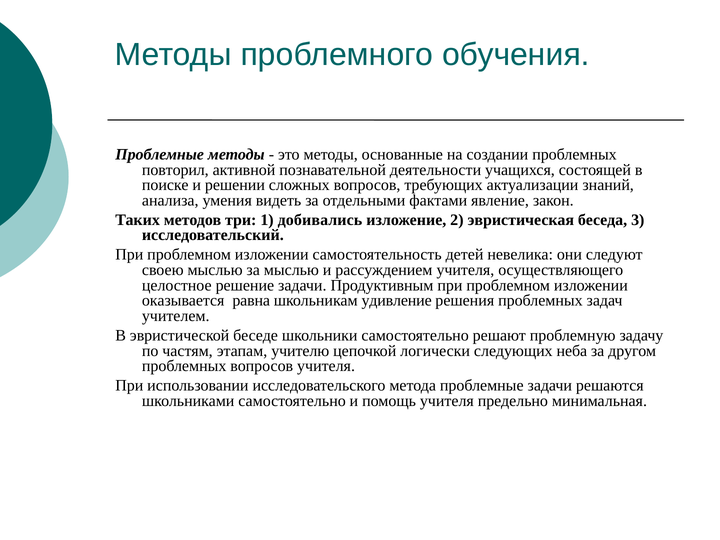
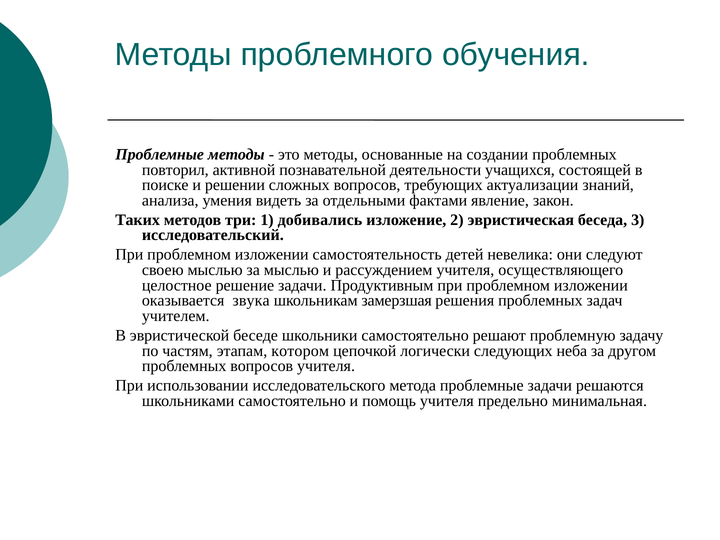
равна: равна -> звука (251, 301)
удивление: удивление -> замерзшая (397, 301)
учителю: учителю -> котором (300, 351)
